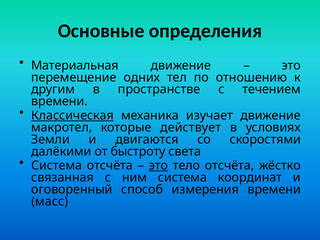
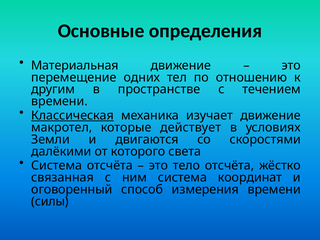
быстроту: быстроту -> которого (138, 151)
это underline: present -> none (158, 166)
масс: масс -> силы (50, 201)
